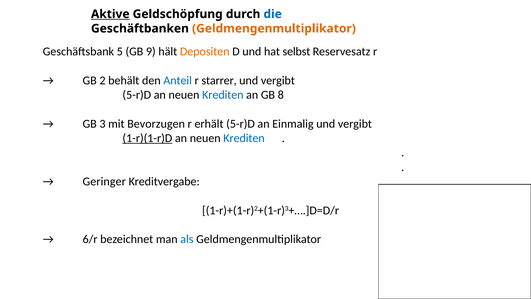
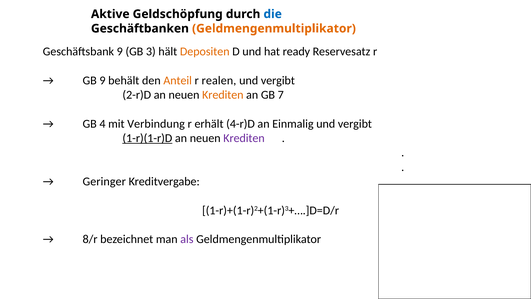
Aktive underline: present -> none (110, 14)
Geschäftsbank 5: 5 -> 9 (120, 51)
9: 9 -> 3 (151, 51)
selbst: selbst -> ready (296, 51)
GB 2: 2 -> 9 (102, 80)
Anteil colour: blue -> orange (178, 80)
starrer: starrer -> realen (219, 80)
5-r)D: 5-r)D -> 2-r)D (137, 95)
Krediten colour: blue -> orange (223, 95)
8: 8 -> 7 (281, 95)
3: 3 -> 4 (102, 124)
Bevorzugen: Bevorzugen -> Verbindung (156, 124)
erhält 5-r)D: 5-r)D -> 4-r)D (241, 124)
Krediten colour: blue -> purple (244, 138)
6/r: 6/r -> 8/r (90, 239)
als colour: blue -> purple (187, 239)
